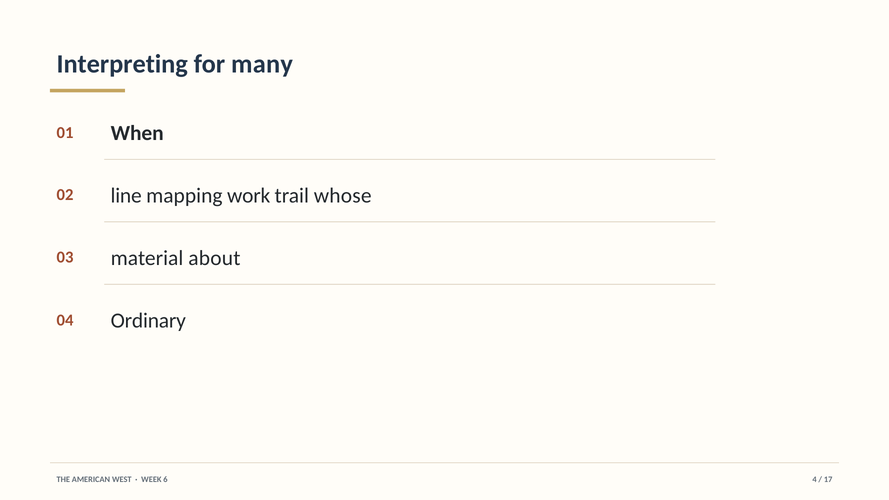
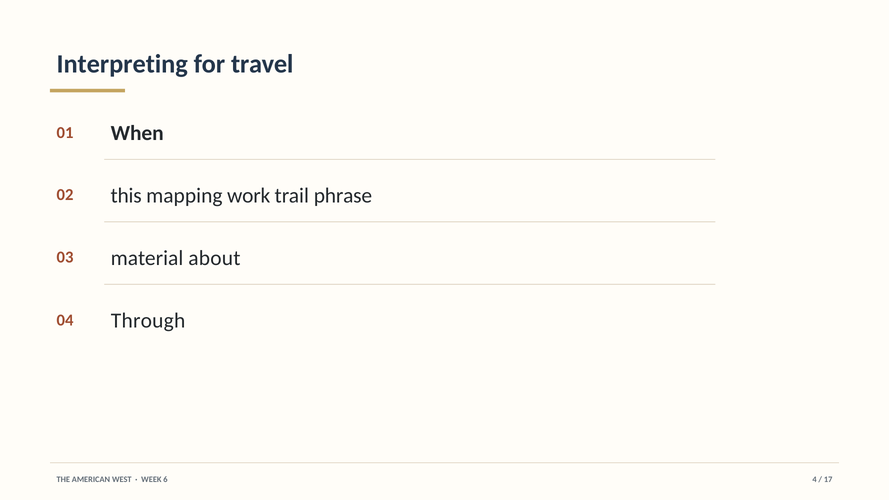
many: many -> travel (262, 64)
line: line -> this (126, 196)
whose: whose -> phrase (343, 196)
Ordinary: Ordinary -> Through (148, 321)
